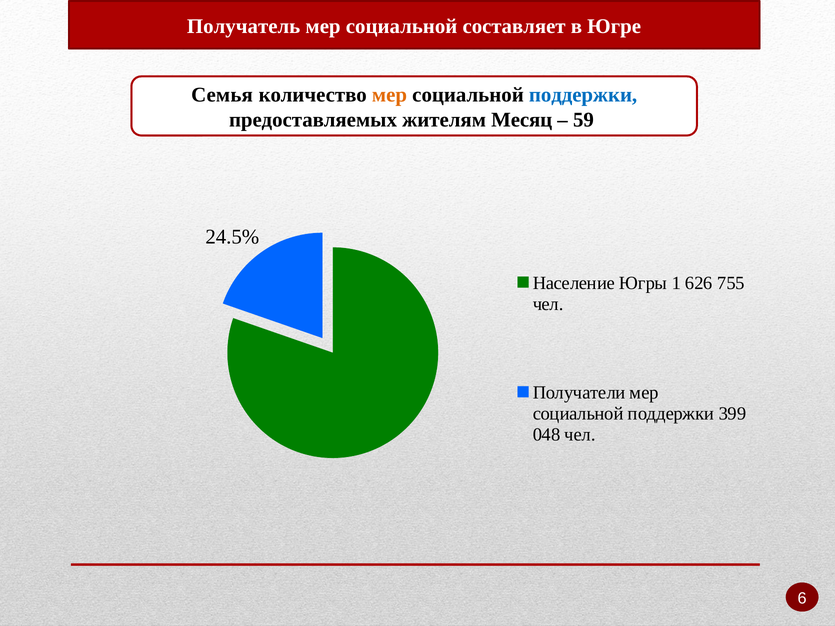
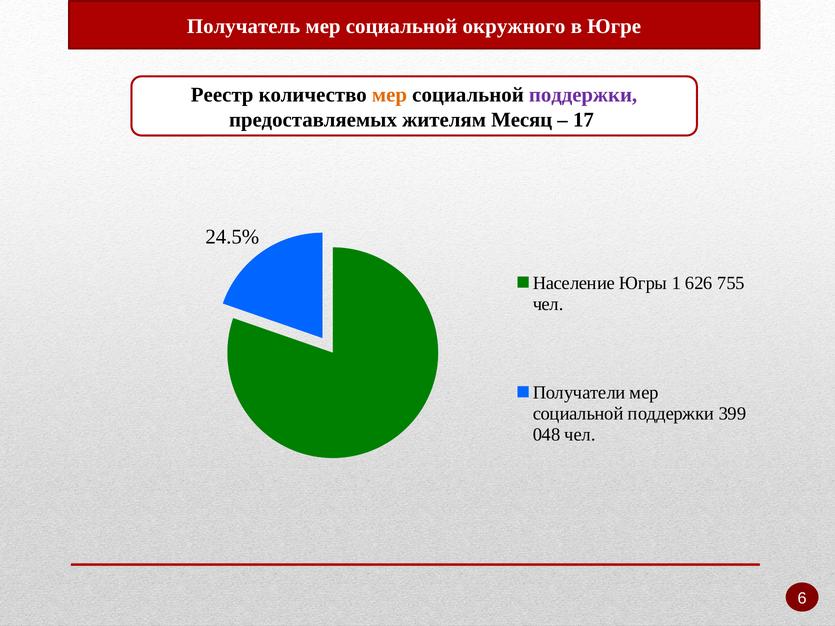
составляет: составляет -> окружного (514, 26)
Семья: Семья -> Реестр (222, 95)
поддержки colour: blue -> purple (583, 95)
59: 59 -> 17 (583, 120)
